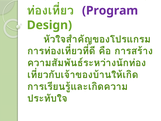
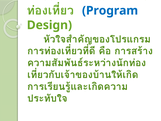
Program colour: purple -> blue (110, 11)
